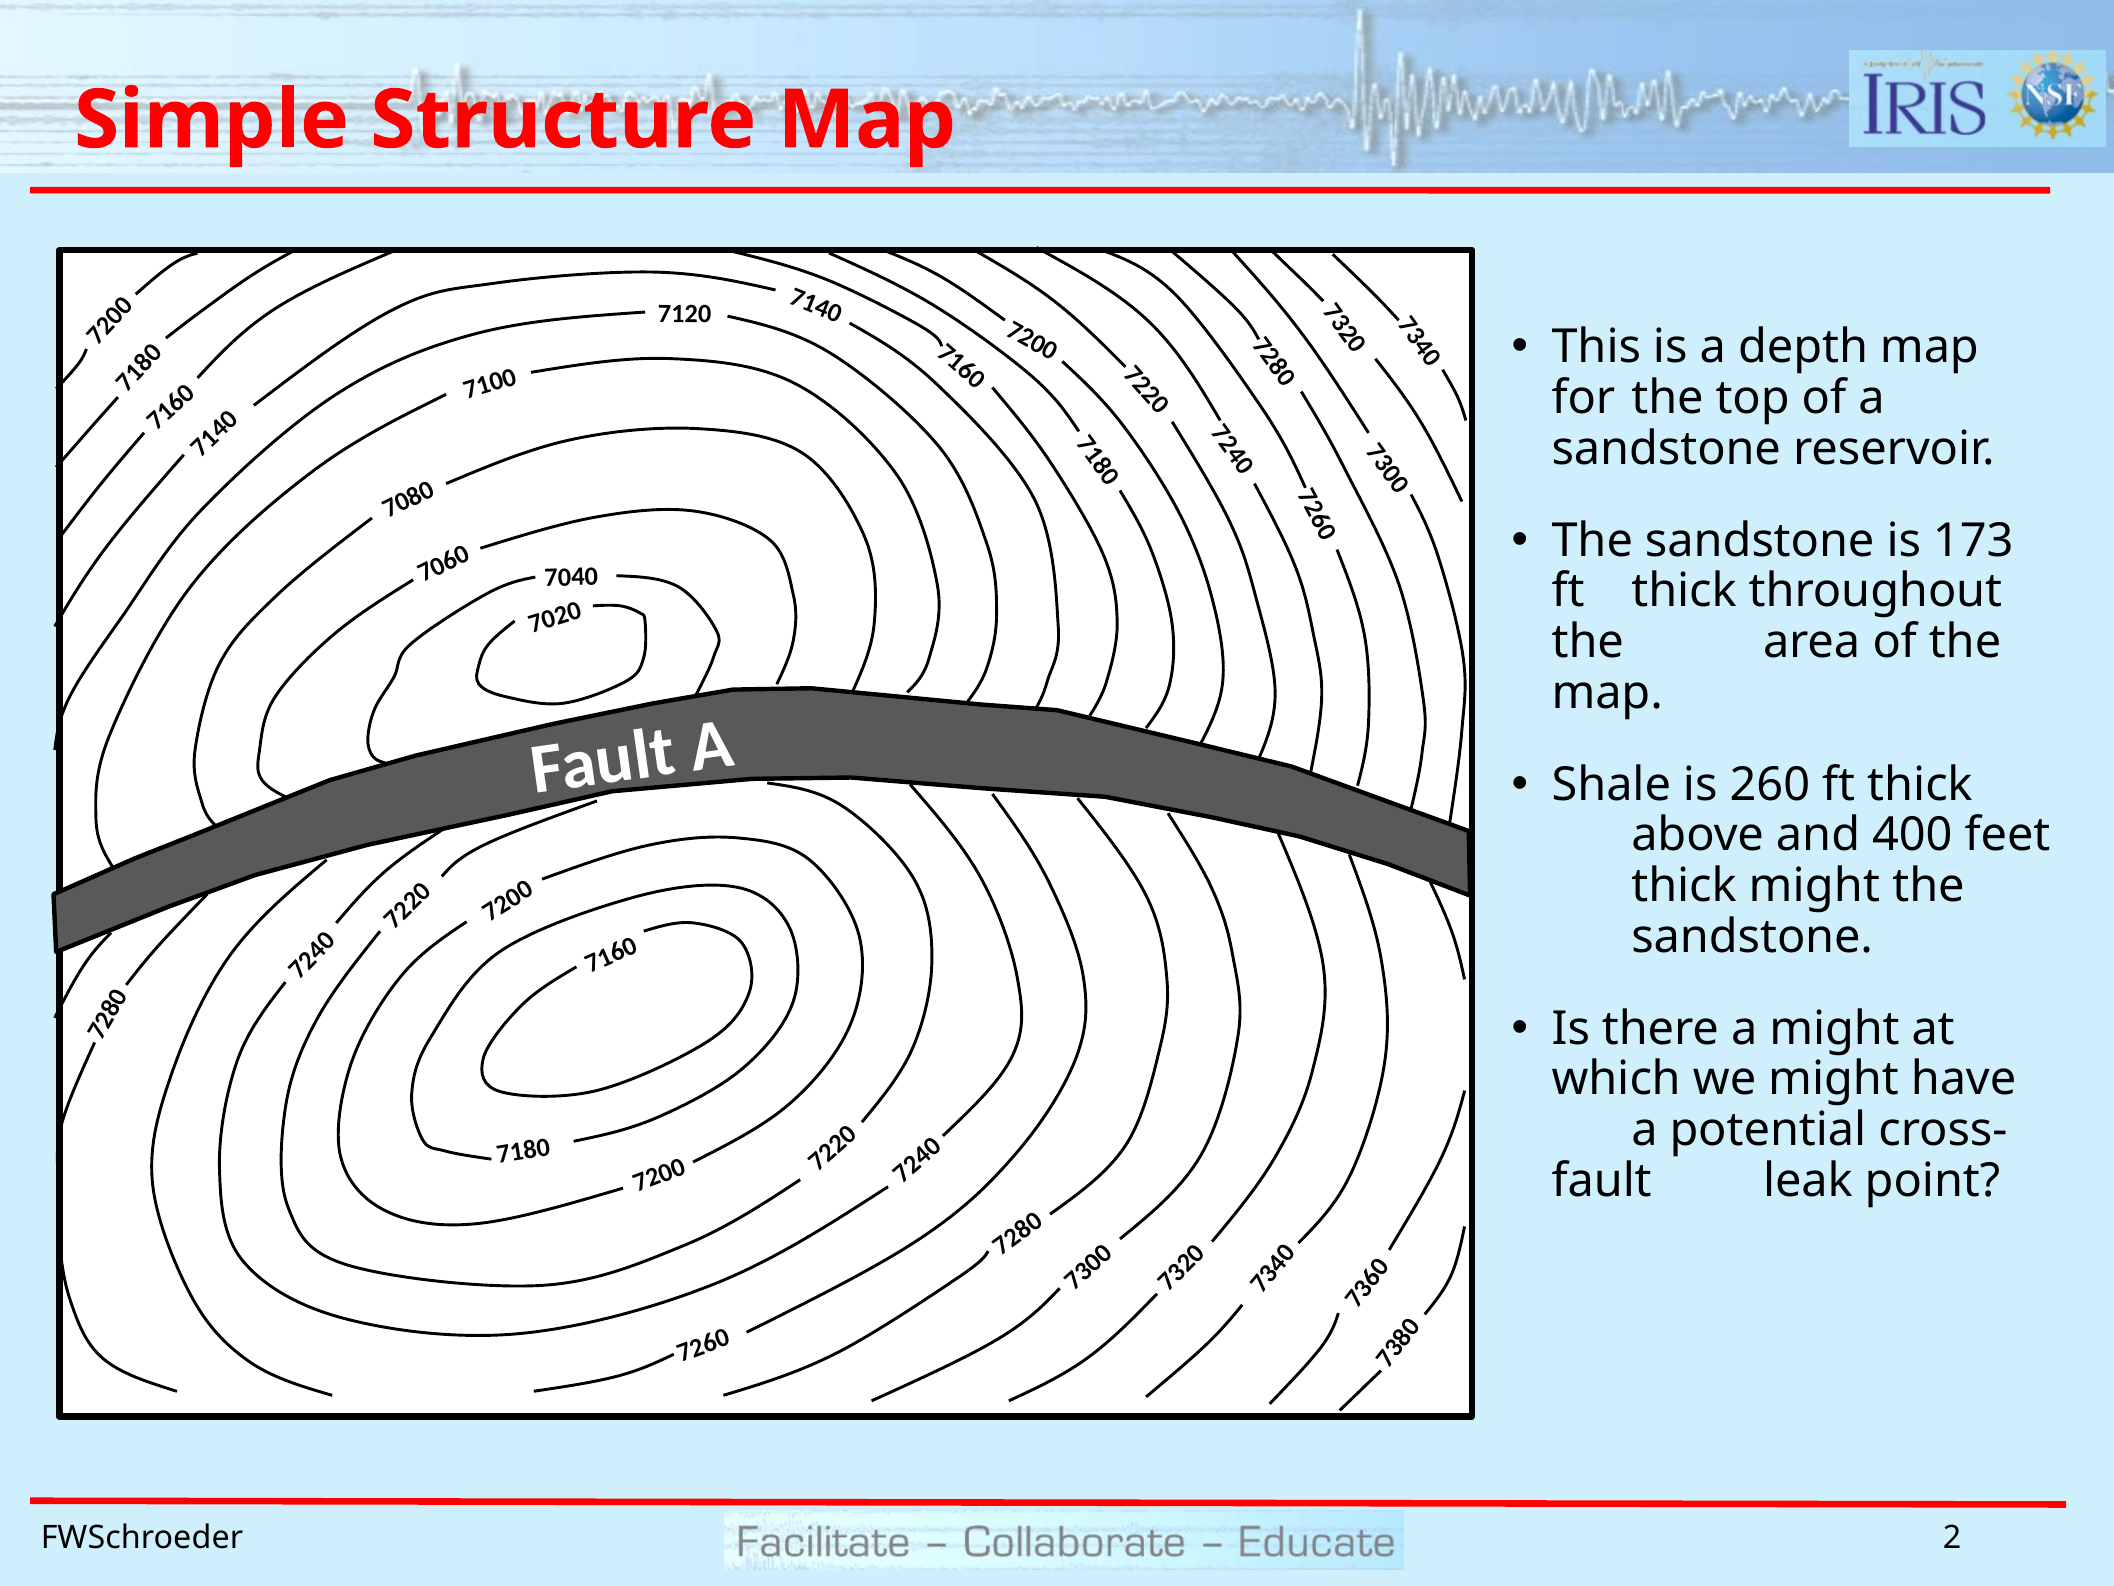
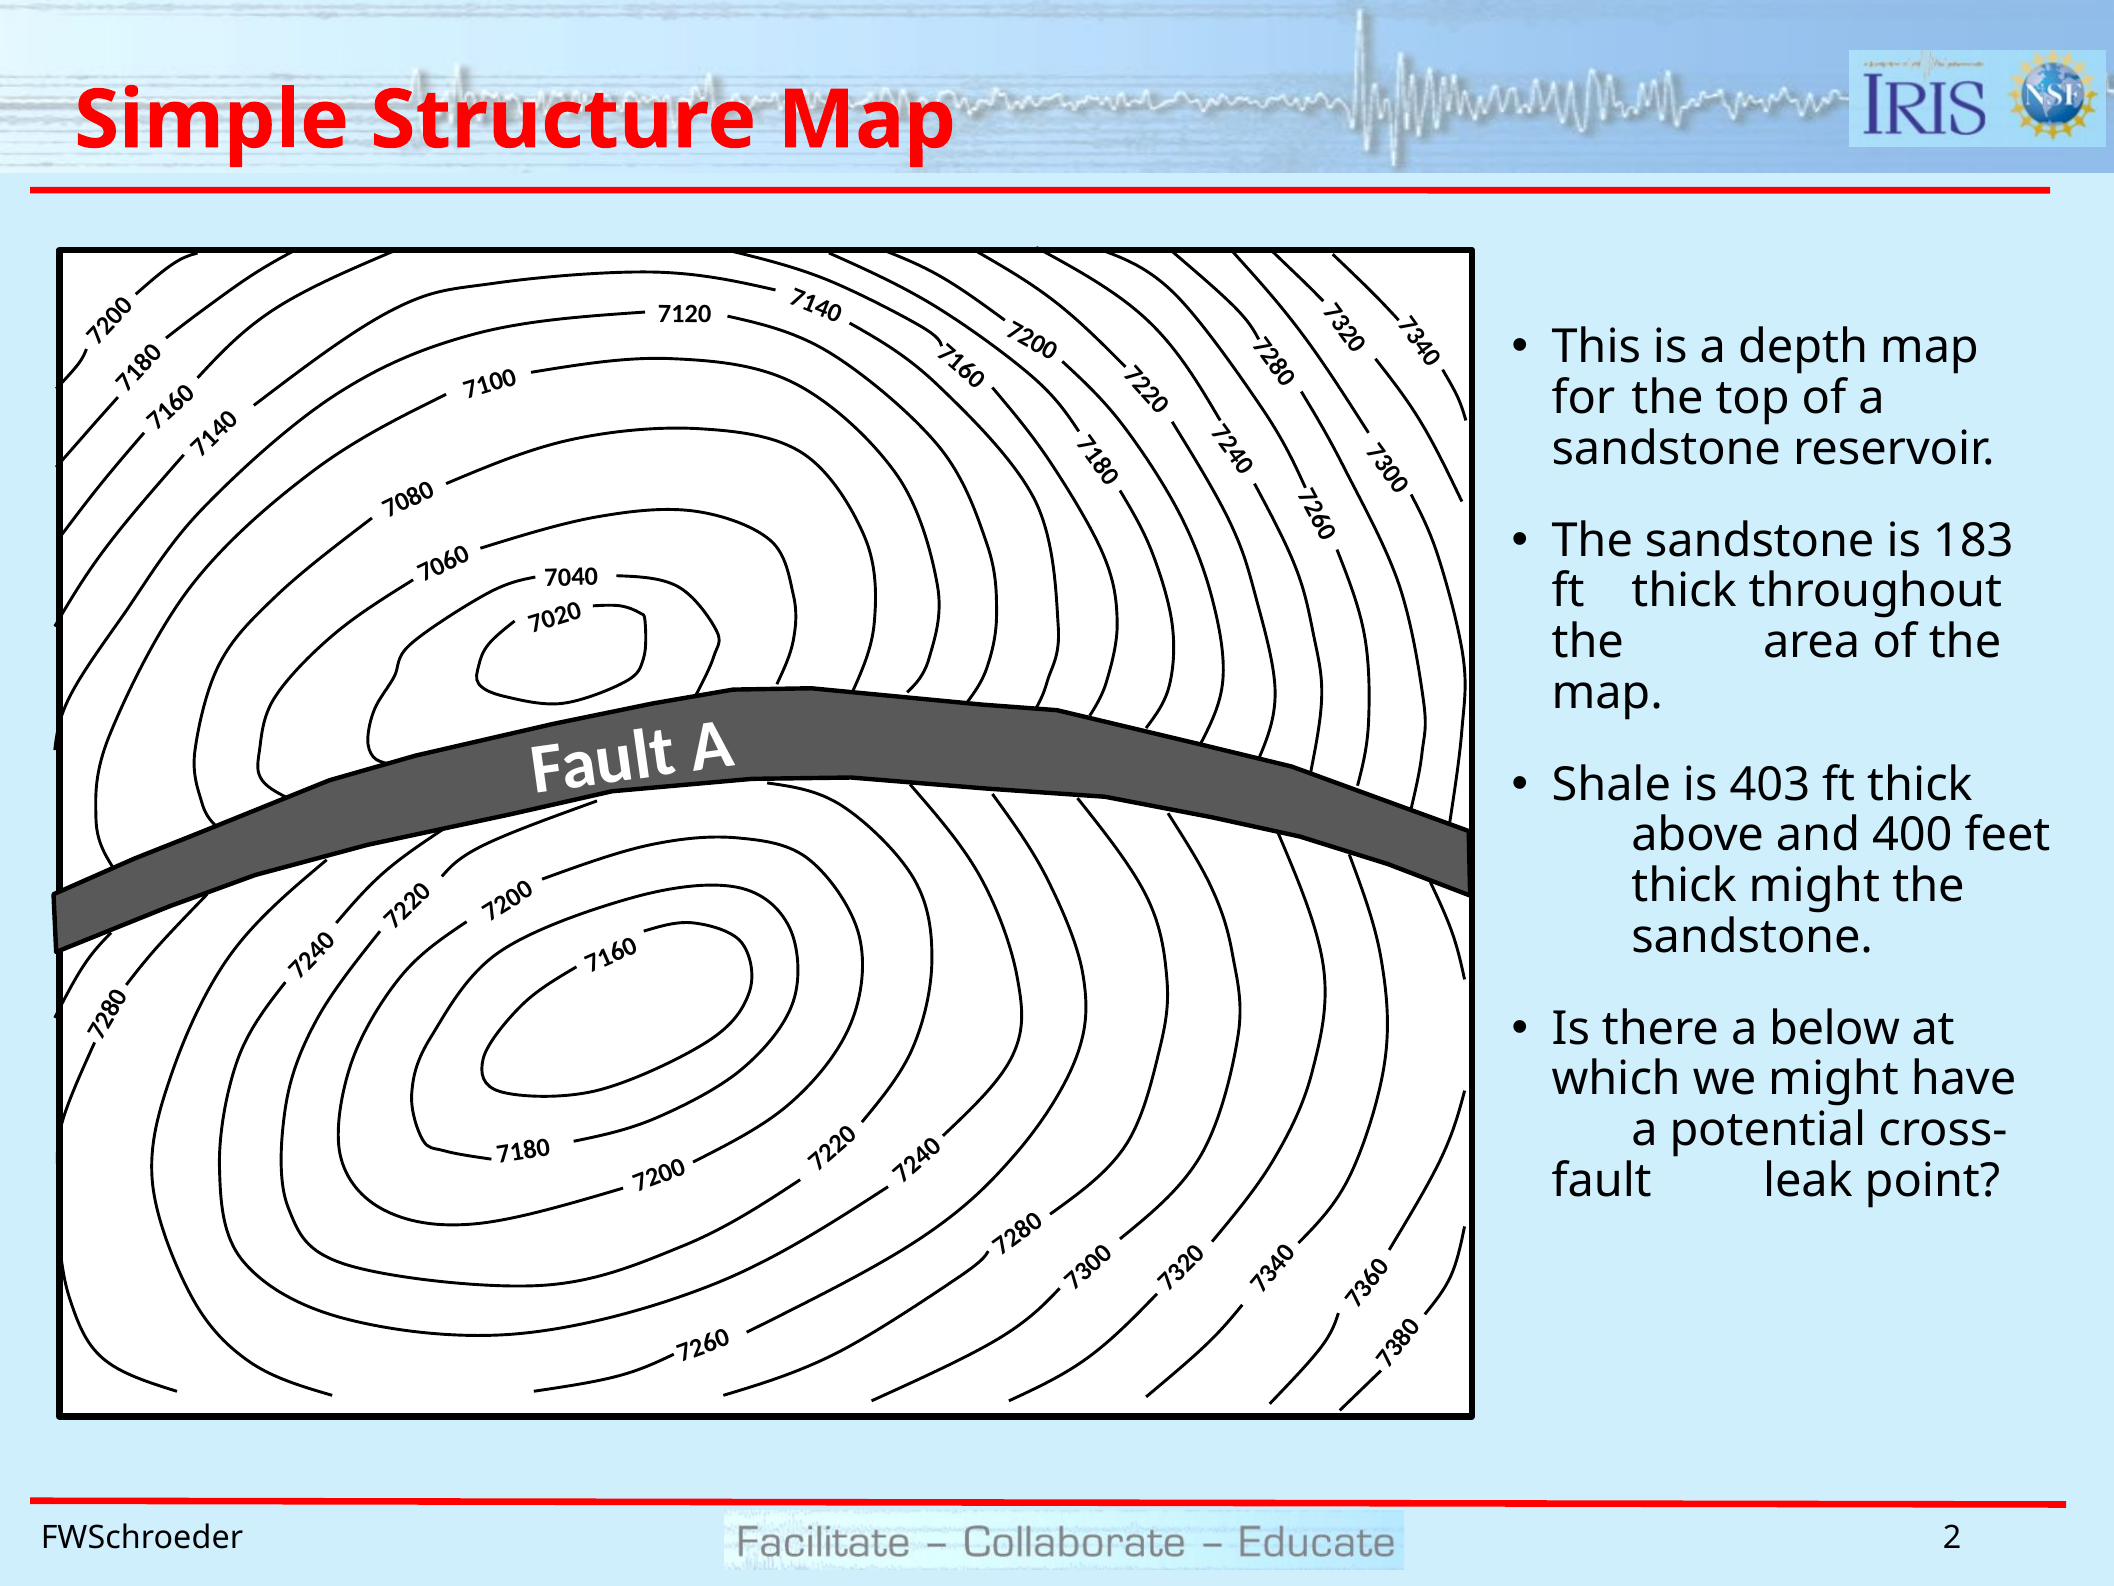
173: 173 -> 183 (1973, 540)
260: 260 -> 403 (1770, 784)
a might: might -> below (1835, 1028)
